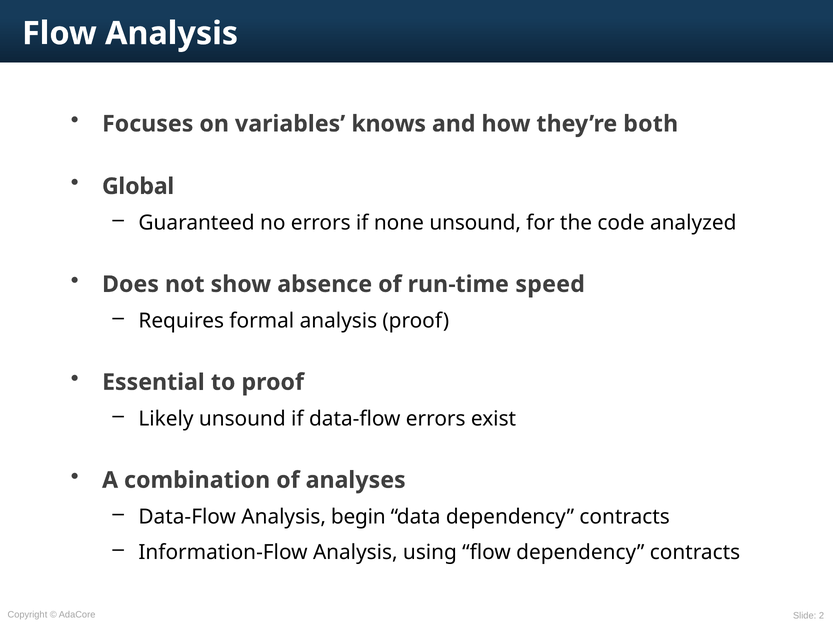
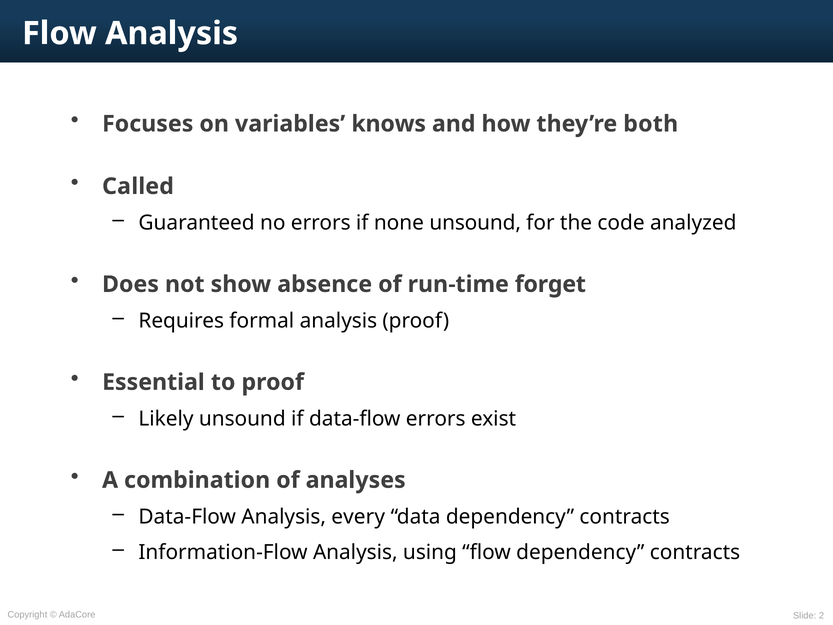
Global: Global -> Called (138, 186)
speed: speed -> forget (550, 284)
begin: begin -> every (358, 517)
